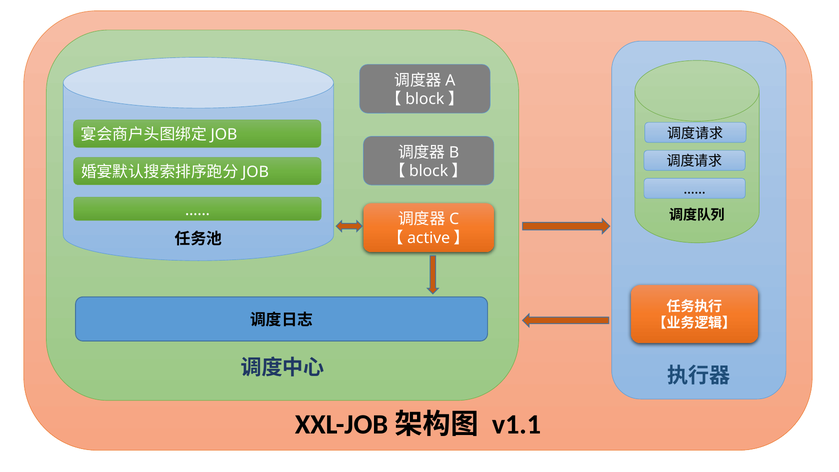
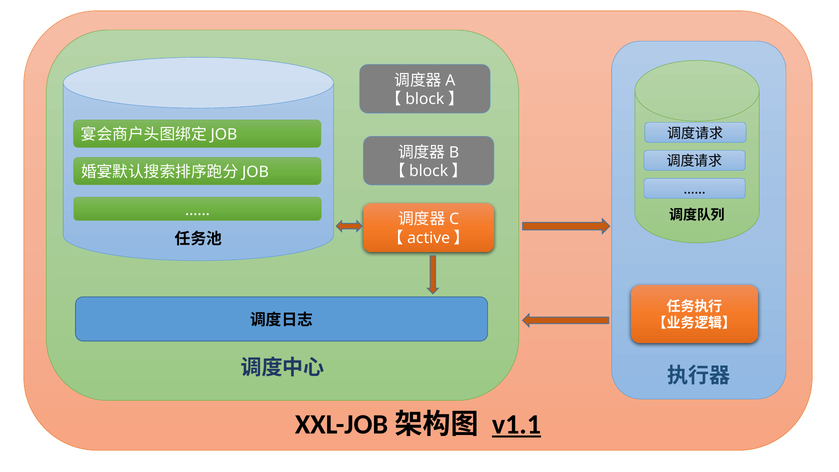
v1.1 underline: none -> present (516, 424)
